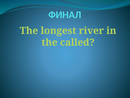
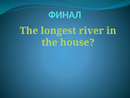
called: called -> house (77, 42)
